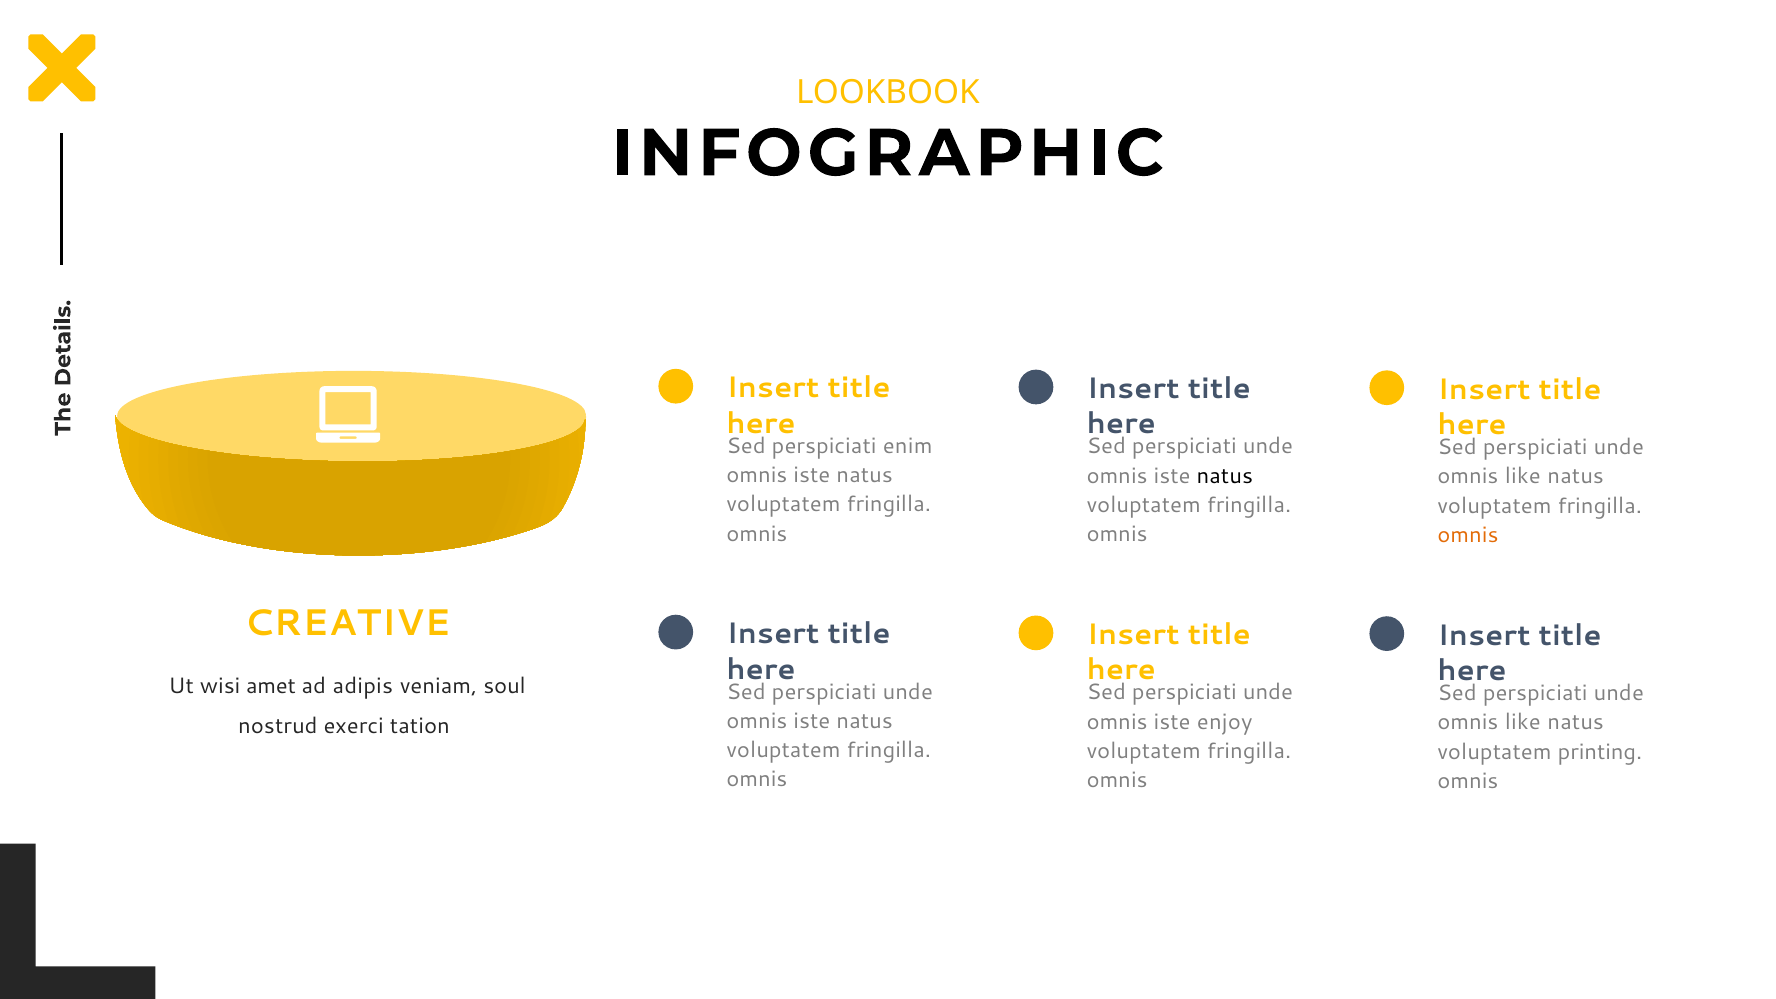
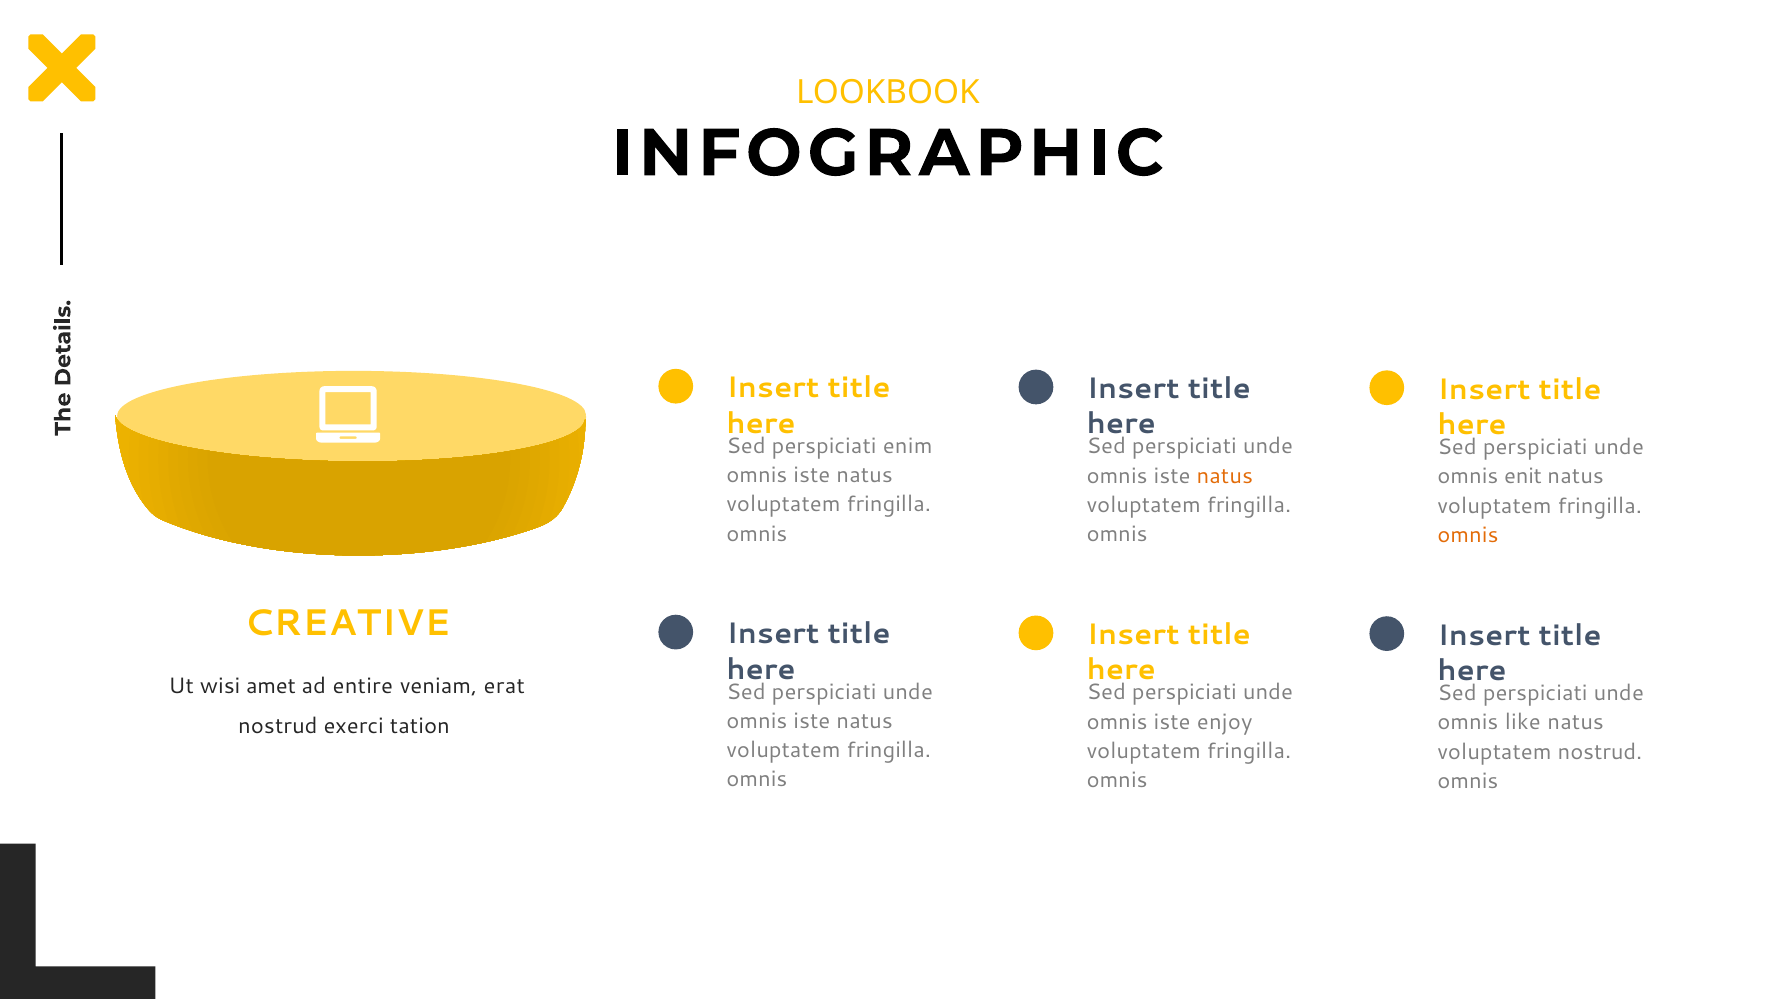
natus colour: black -> orange (1225, 476)
like: like -> enit (1523, 477)
adipis: adipis -> entire (363, 686)
soul: soul -> erat (504, 686)
voluptatem printing: printing -> nostrud (1600, 752)
